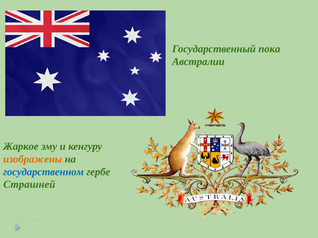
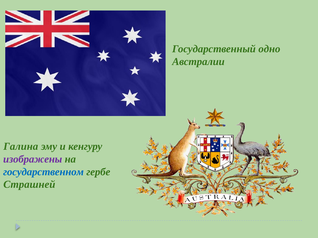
пока: пока -> одно (269, 49)
Жаркое: Жаркое -> Галина (21, 147)
изображены colour: orange -> purple (33, 159)
